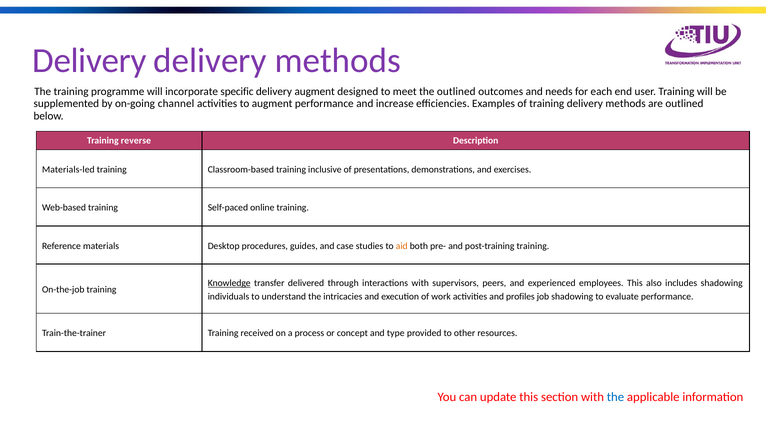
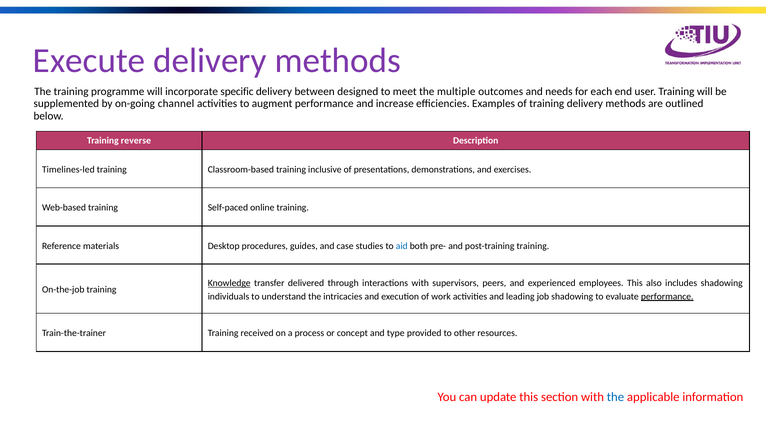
Delivery: Delivery -> Execute (89, 61)
delivery augment: augment -> between (315, 92)
the outlined: outlined -> multiple (456, 92)
Materials-led: Materials-led -> Timelines-led (68, 170)
aid colour: orange -> blue (402, 246)
profiles: profiles -> leading (520, 296)
performance underline: none -> present (667, 296)
